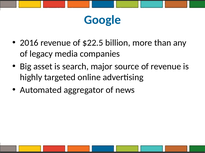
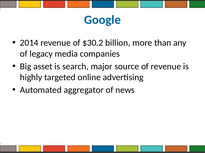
2016: 2016 -> 2014 (29, 43)
$22.5: $22.5 -> $30.2 (93, 43)
